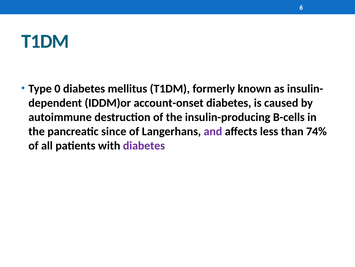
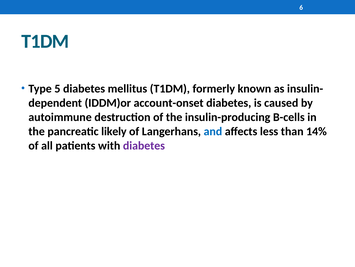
0: 0 -> 5 (57, 88)
since: since -> likely (114, 131)
and colour: purple -> blue (213, 131)
74%: 74% -> 14% (316, 131)
